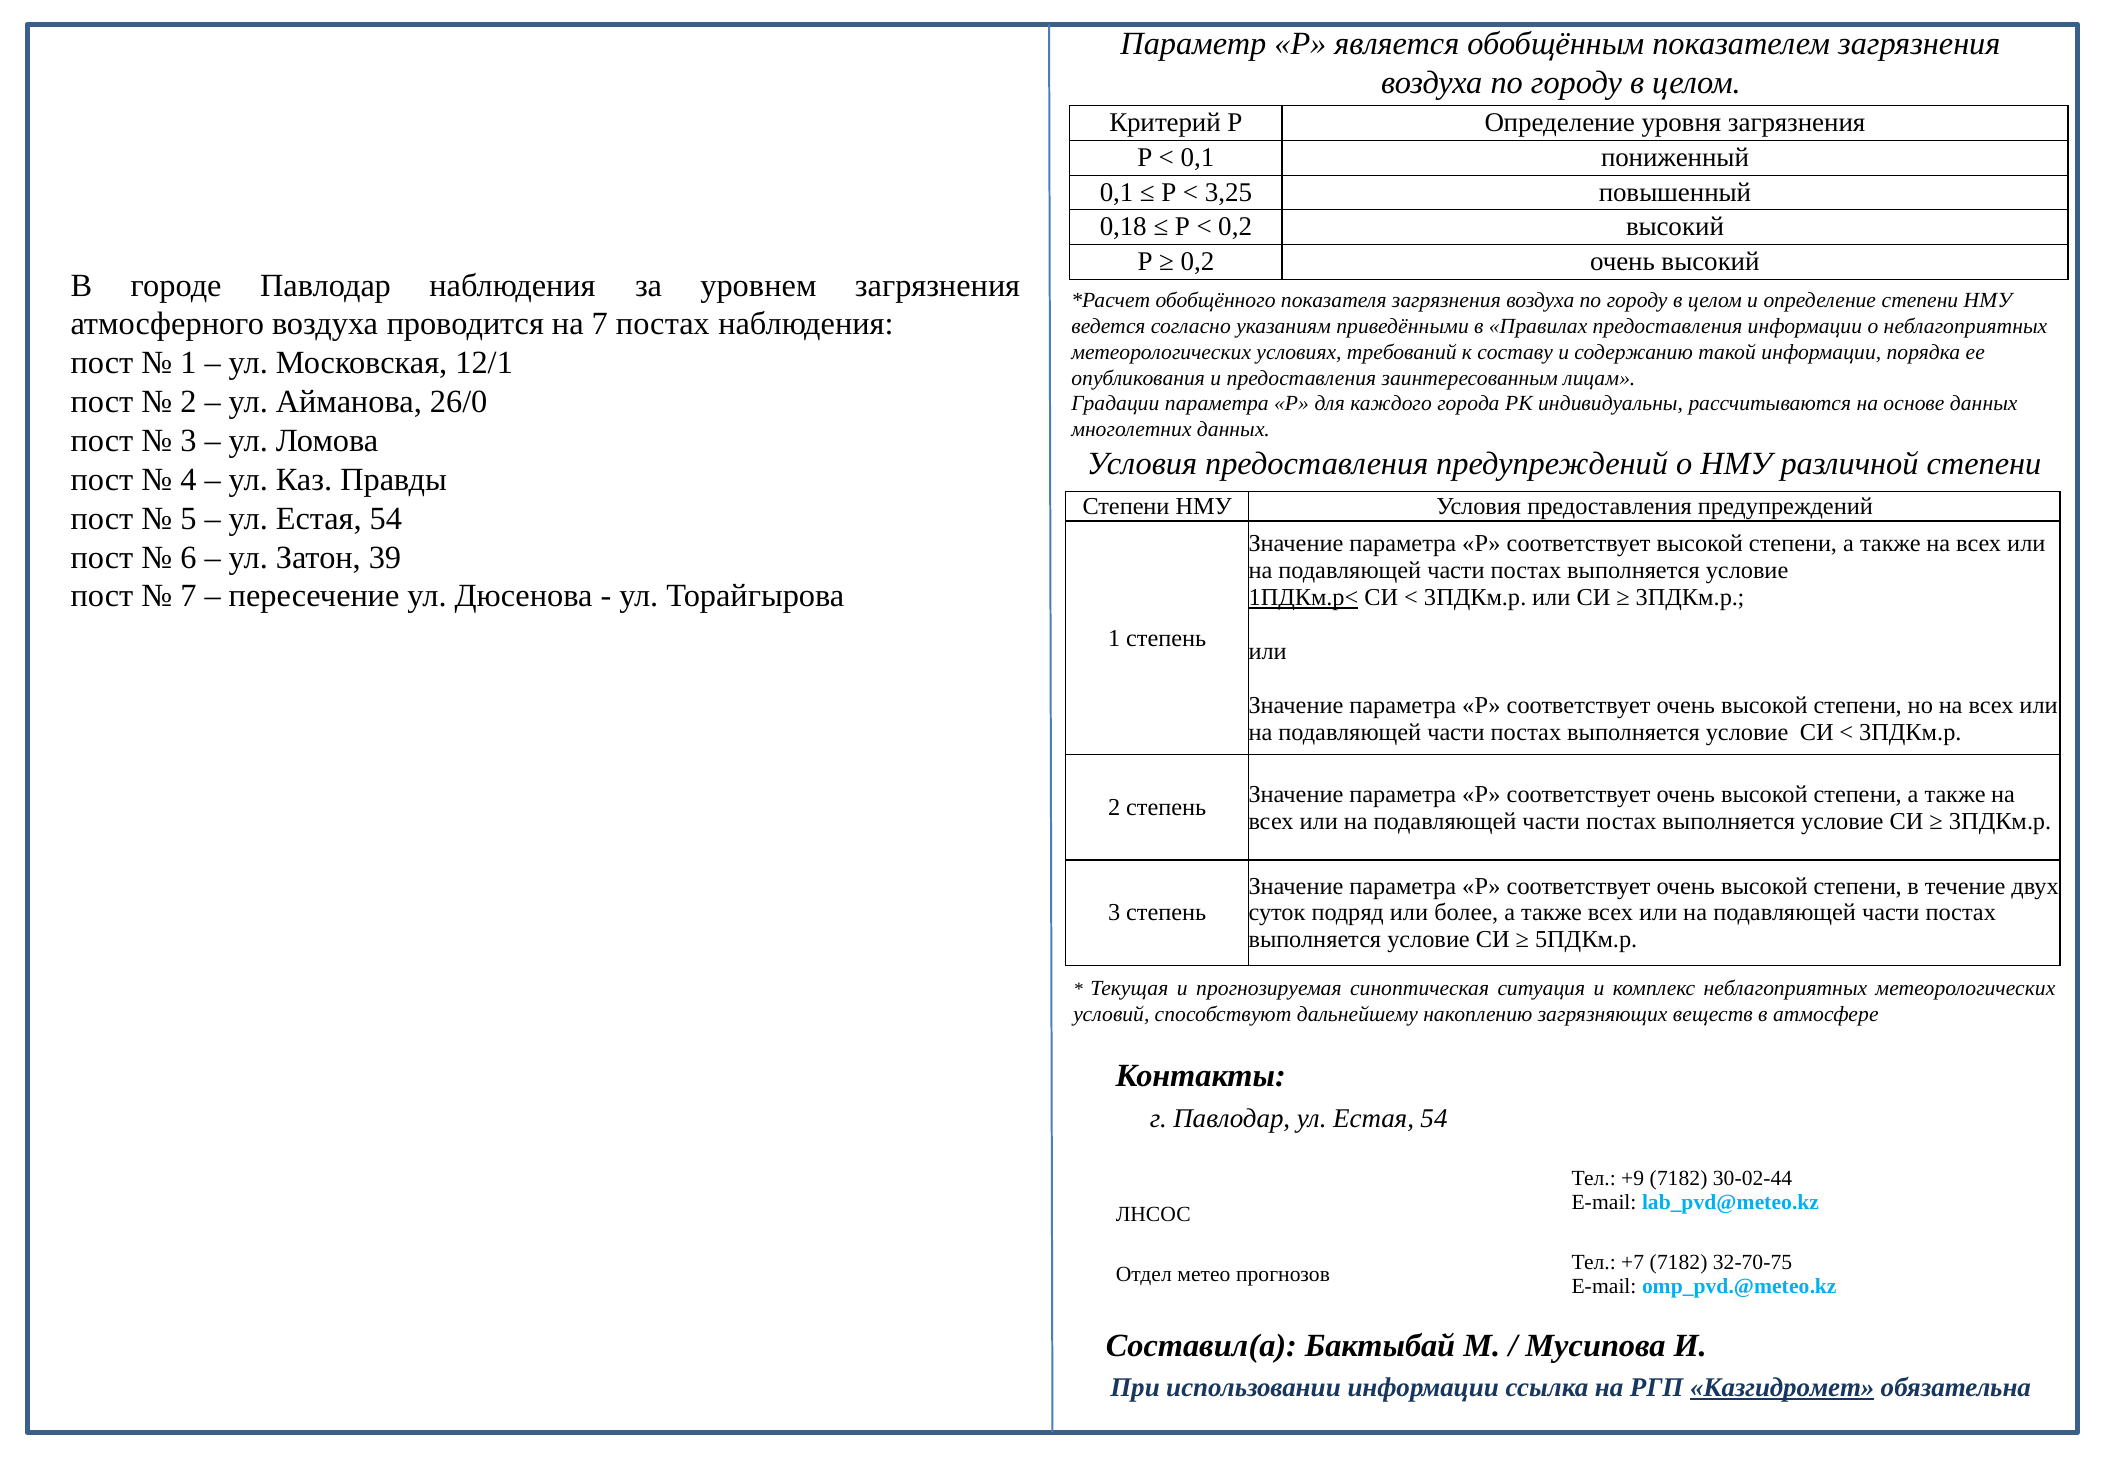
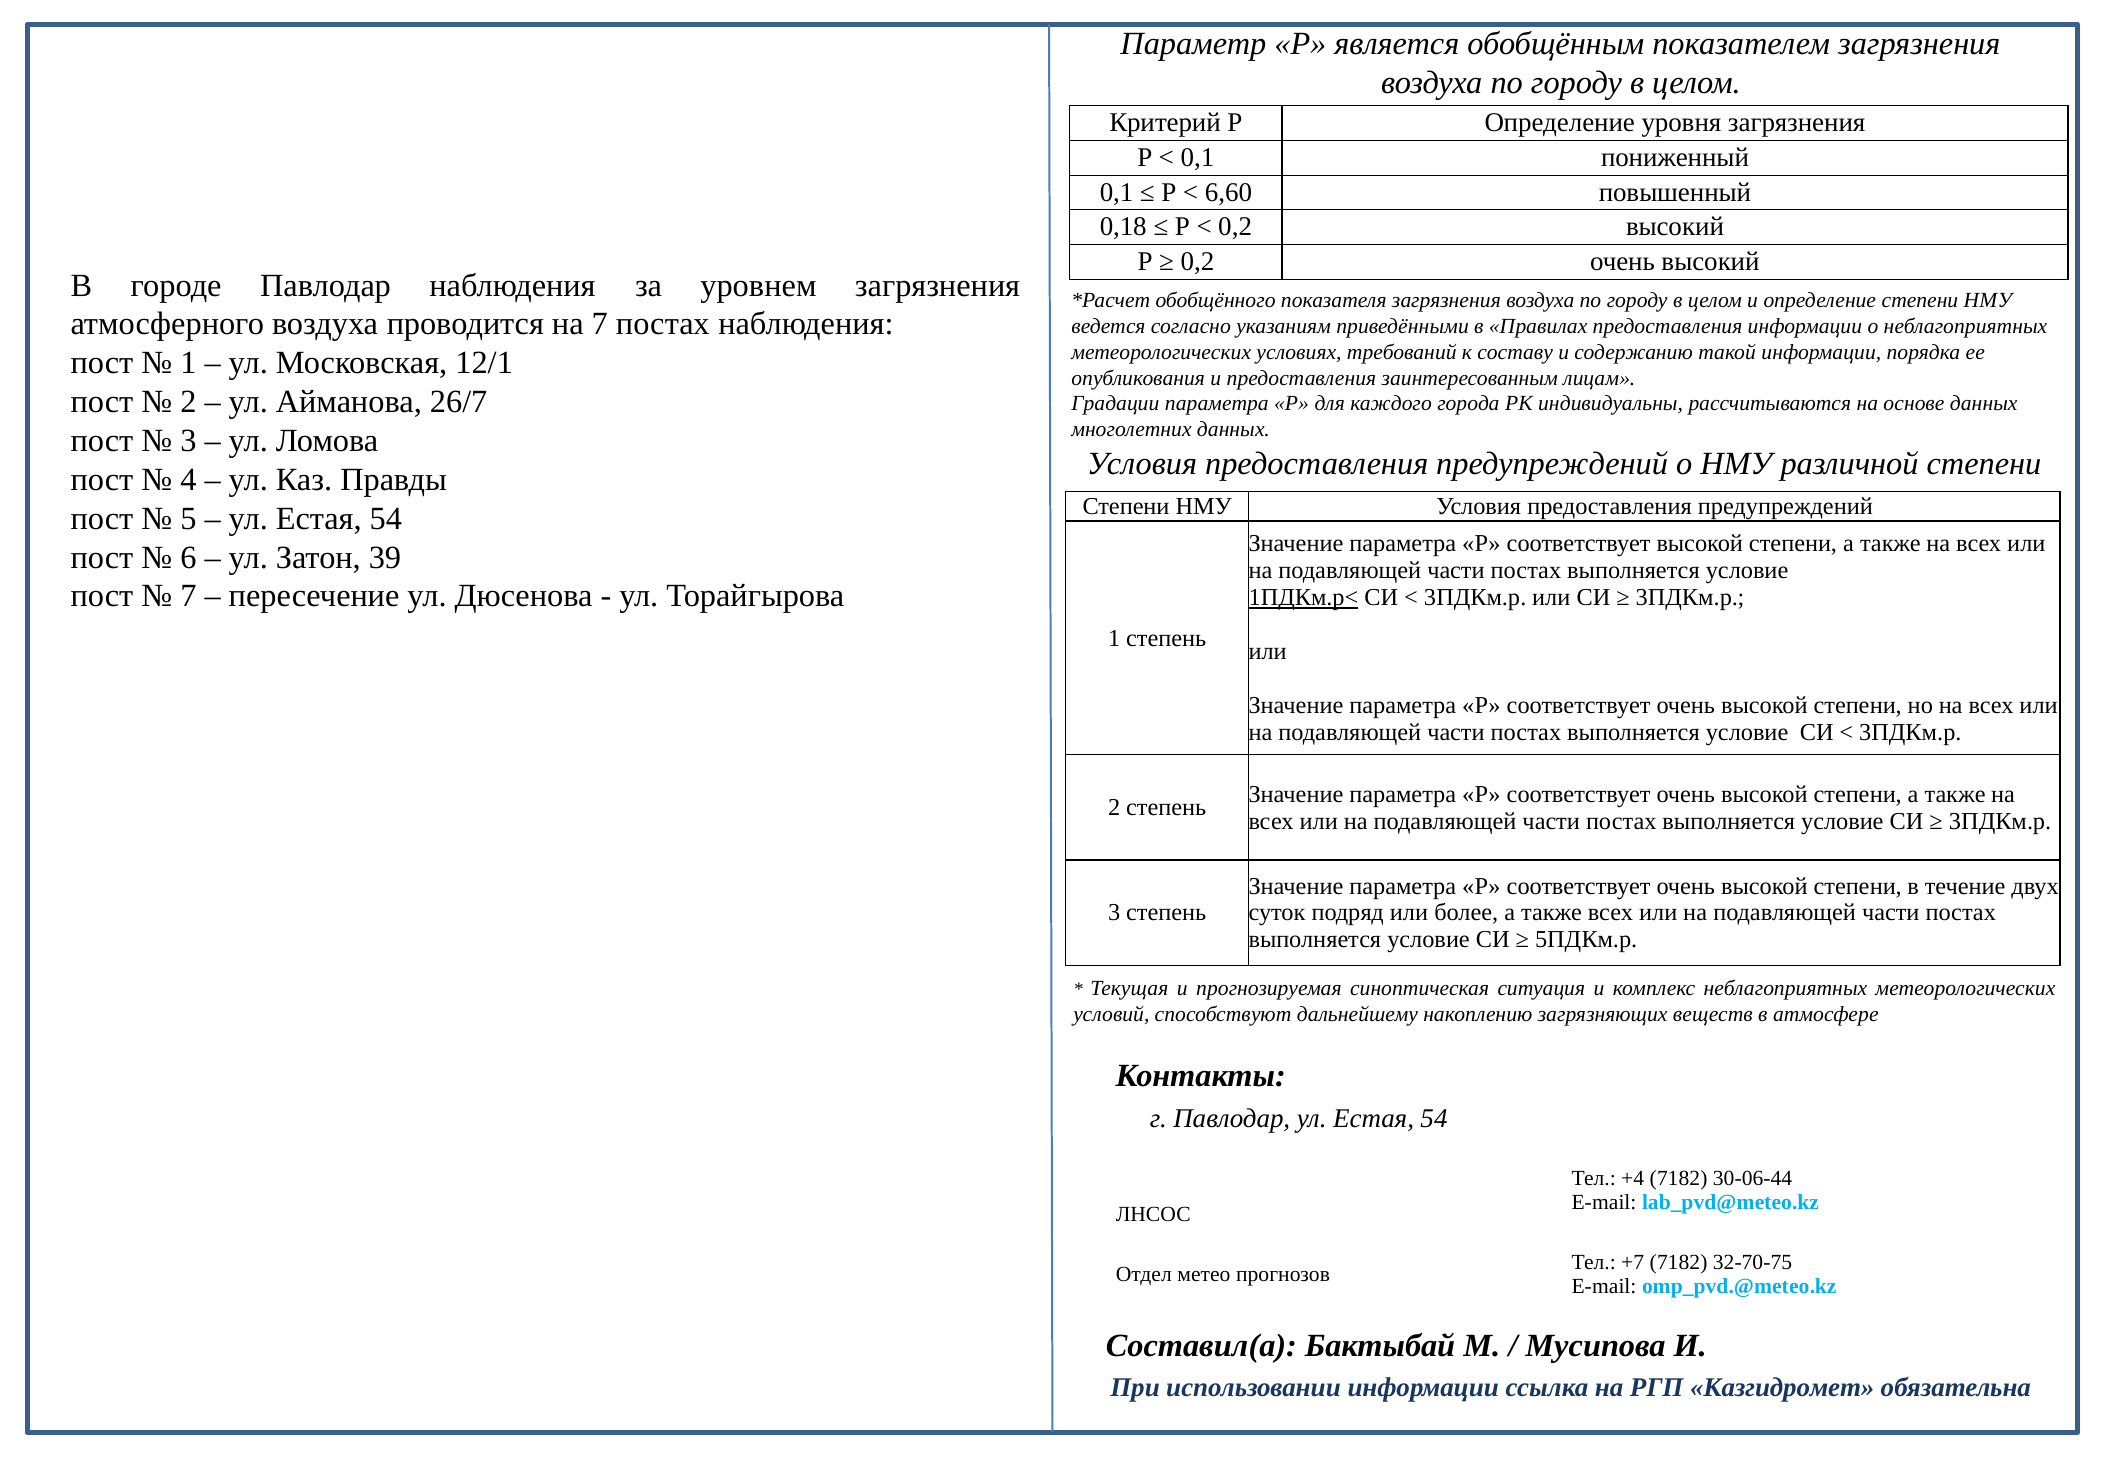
3,25: 3,25 -> 6,60 (1229, 192)
26/0: 26/0 -> 26/7 (459, 402)
+9: +9 -> +4 (1633, 1178)
30-02-44: 30-02-44 -> 30-06-44 (1753, 1178)
Казгидромет underline: present -> none (1782, 1388)
